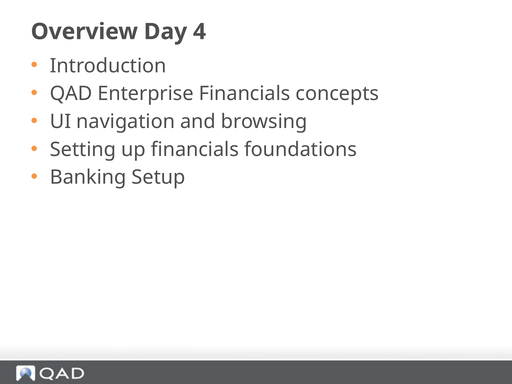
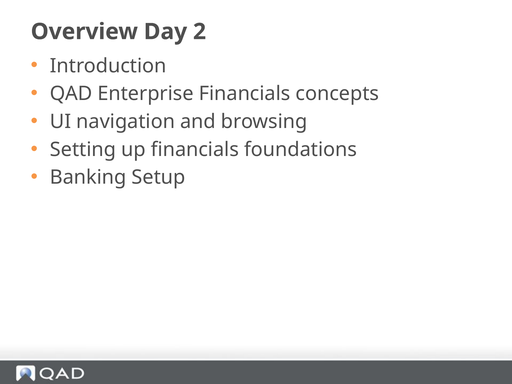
4: 4 -> 2 (200, 32)
